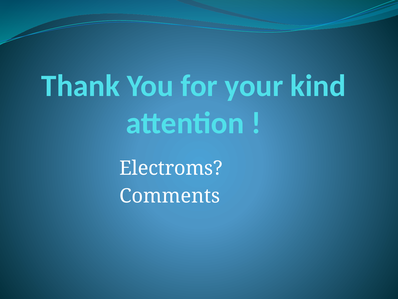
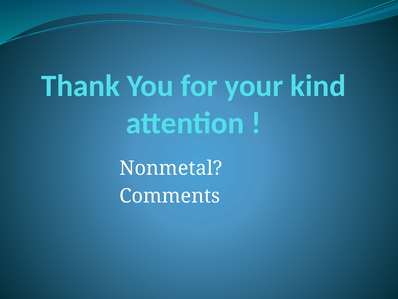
Electroms: Electroms -> Nonmetal (171, 168)
